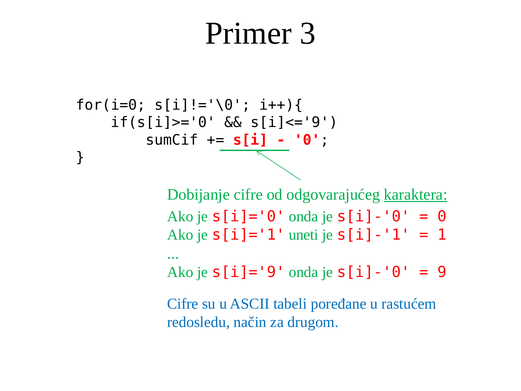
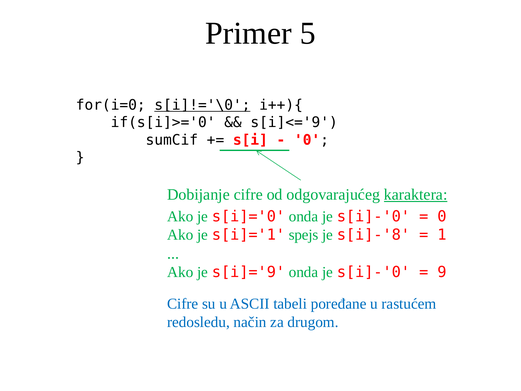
3: 3 -> 5 (308, 33)
s[i]!='\0 underline: none -> present (202, 105)
uneti: uneti -> spejs (304, 235)
s[i]-'1: s[i]-'1 -> s[i]-'8 (373, 235)
